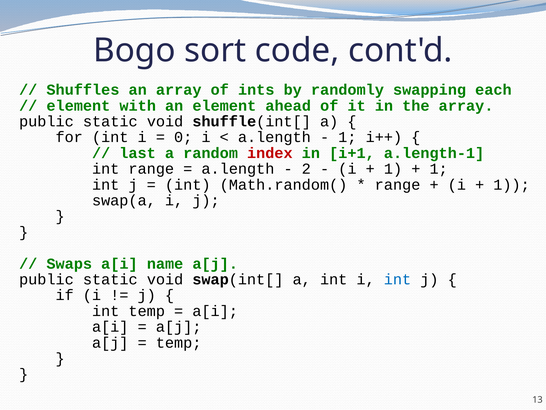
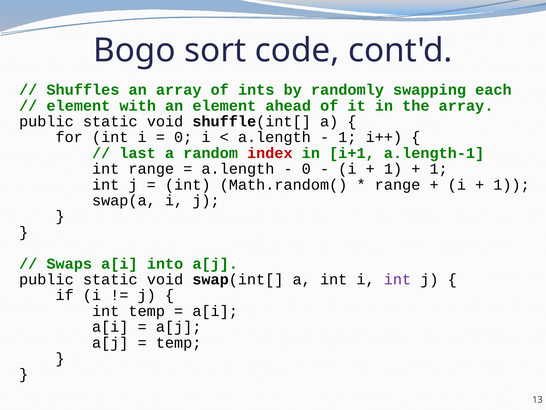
2: 2 -> 0 (306, 169)
name: name -> into (165, 263)
int colour: blue -> purple (397, 279)
